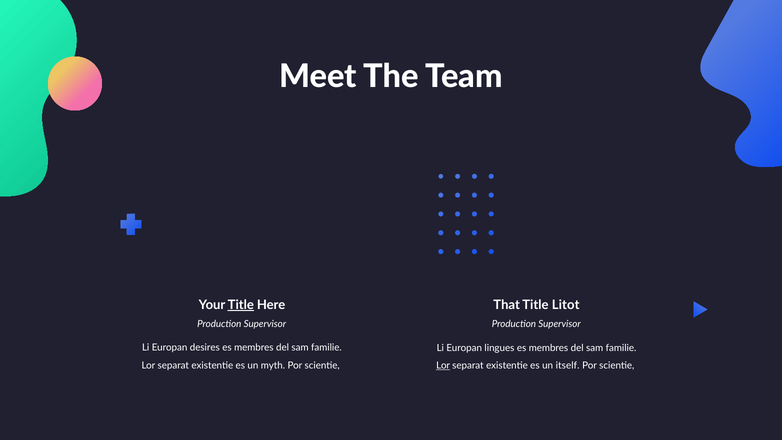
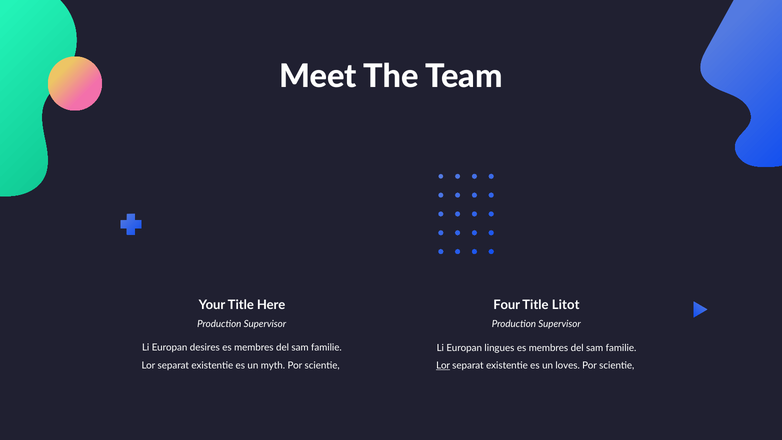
Title underline: present -> none (241, 305)
That: That -> Four (507, 305)
itself: itself -> loves (568, 365)
